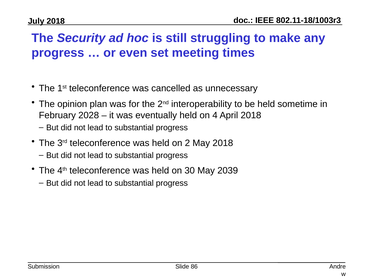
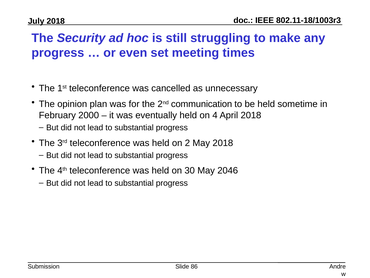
interoperability: interoperability -> communication (202, 104)
2028: 2028 -> 2000 (89, 115)
2039: 2039 -> 2046 (228, 170)
